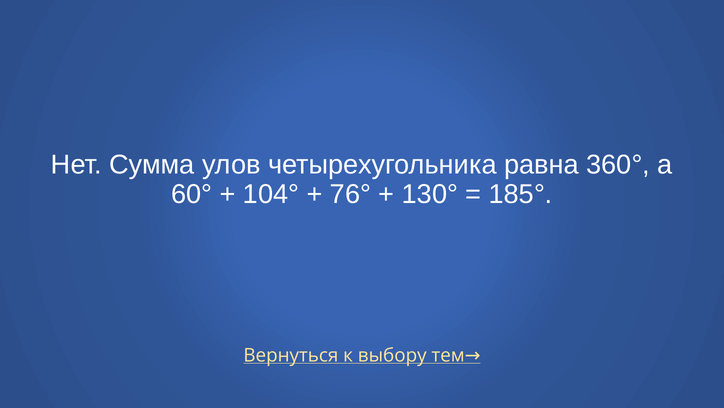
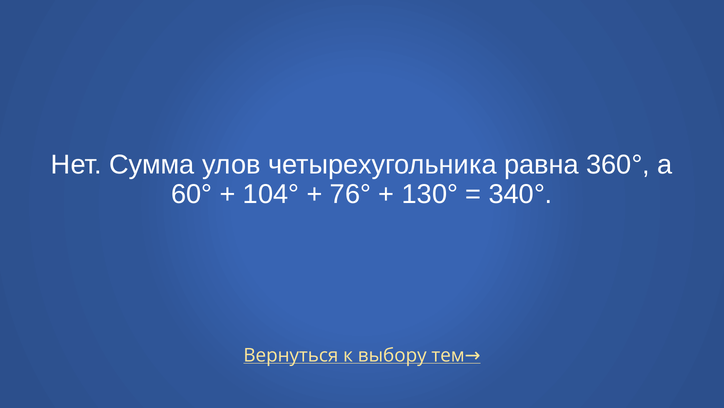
185°: 185° -> 340° (521, 194)
